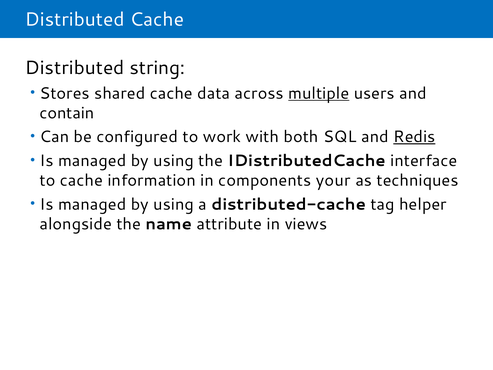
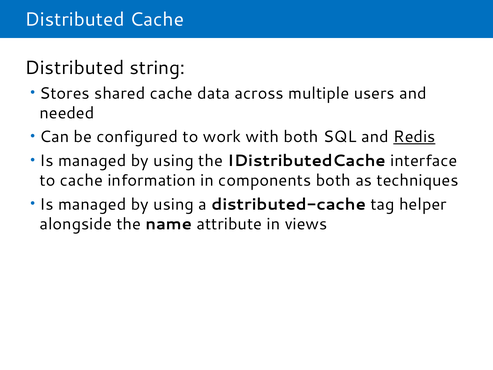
multiple underline: present -> none (319, 93)
contain: contain -> needed (67, 113)
components your: your -> both (333, 180)
